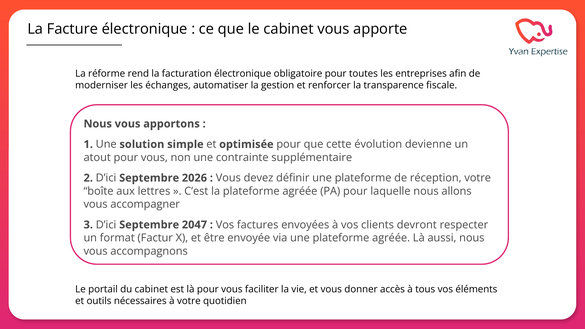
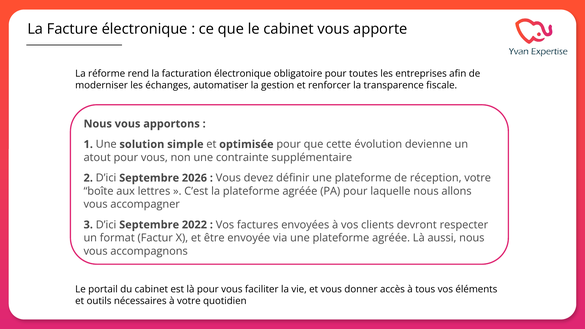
2047: 2047 -> 2022 (194, 225)
